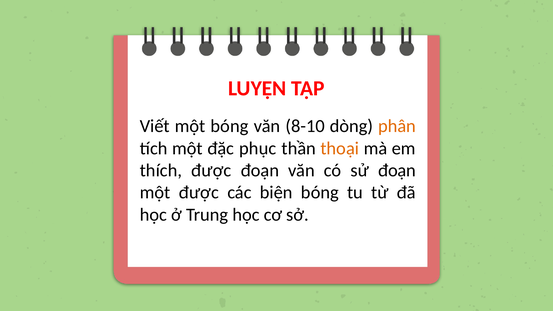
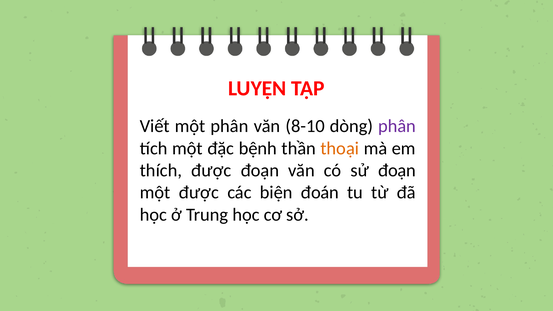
một bóng: bóng -> phân (230, 126)
phân colour: orange -> purple (397, 126)
phục: phục -> bệnh (258, 148)
biện bóng: bóng -> đoán (320, 193)
